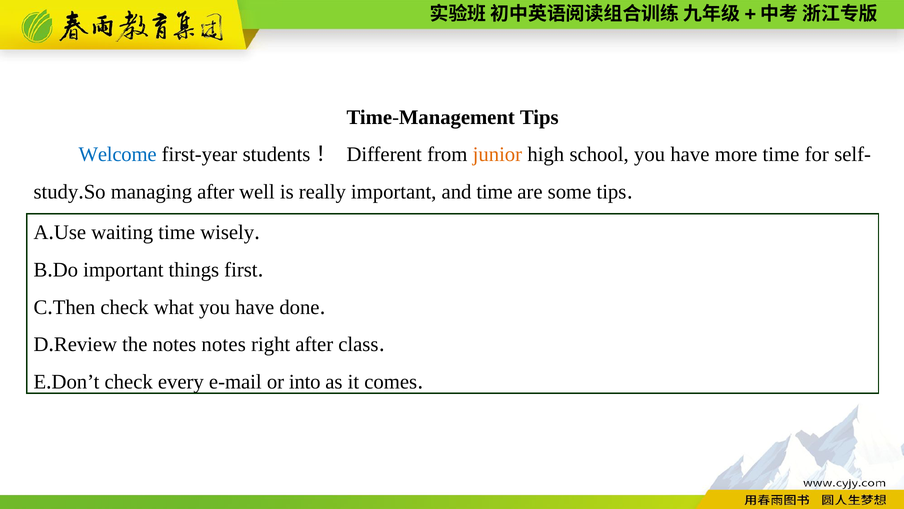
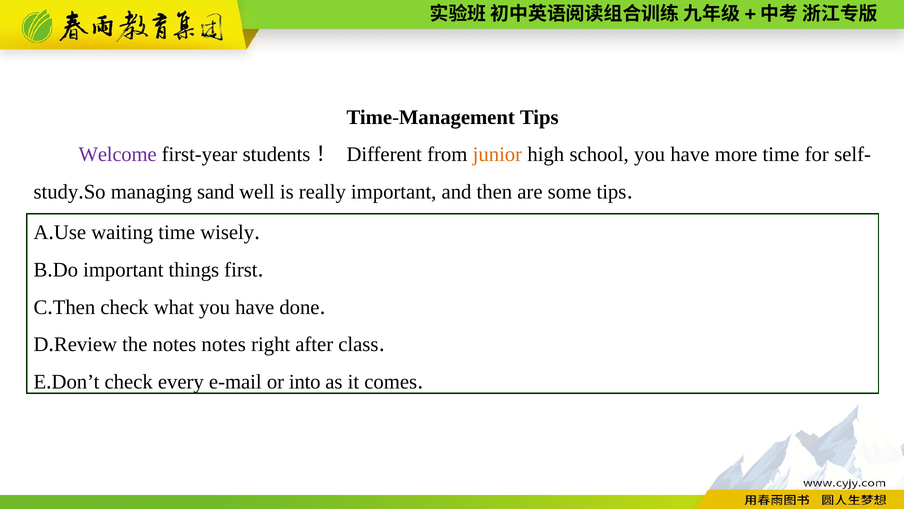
Welcome colour: blue -> purple (118, 154)
managing after: after -> sand (216, 192)
and time: time -> then (494, 192)
